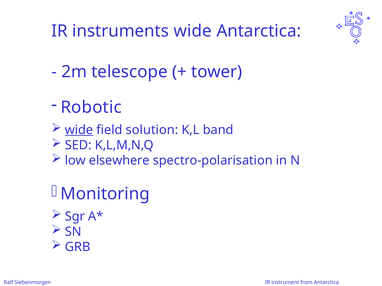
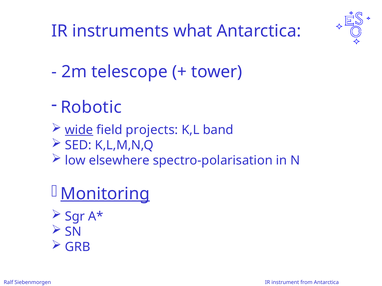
instruments wide: wide -> what (193, 31)
solution: solution -> projects (152, 130)
Monitoring underline: none -> present (105, 194)
